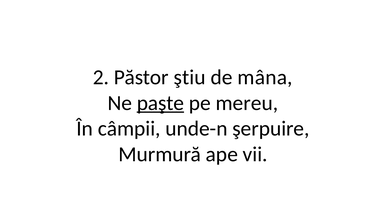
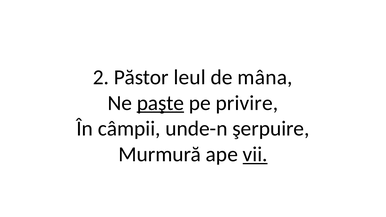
ştiu: ştiu -> leul (190, 77)
mereu: mereu -> privire (247, 103)
vii underline: none -> present (255, 154)
